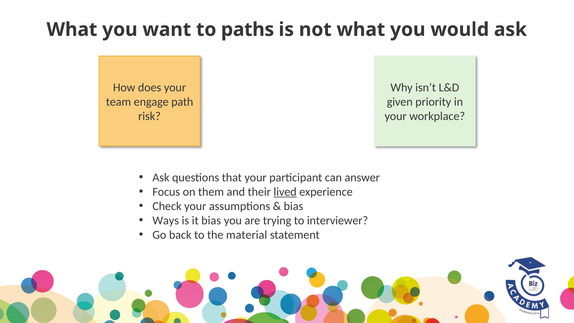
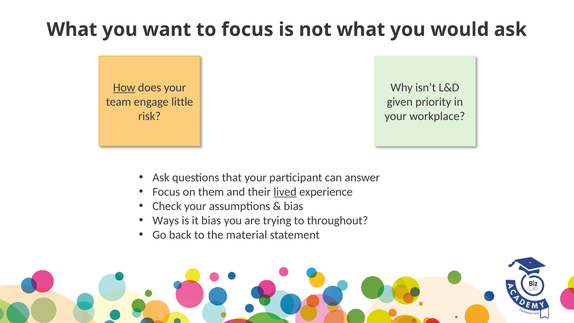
to paths: paths -> focus (247, 30)
How underline: none -> present (124, 87)
path: path -> little (182, 102)
interviewer: interviewer -> throughout (337, 220)
